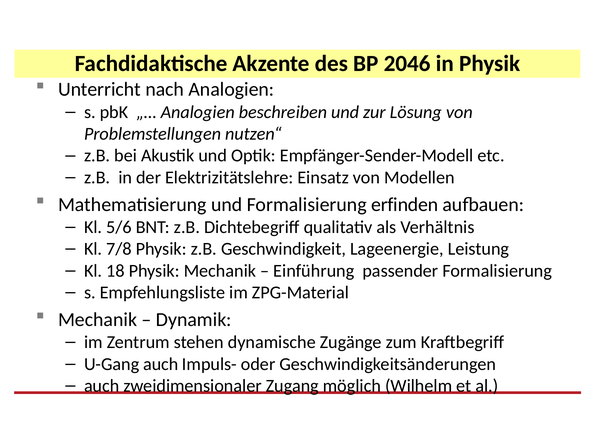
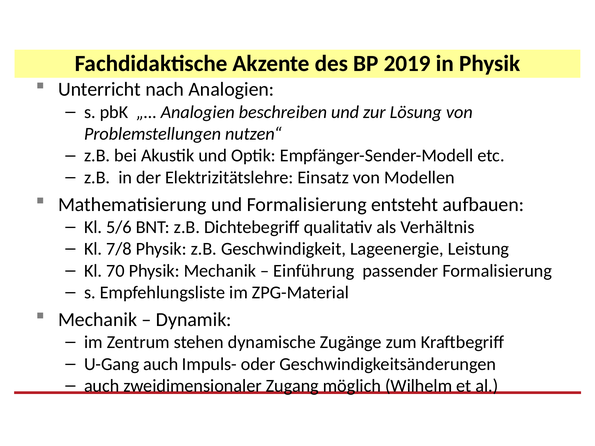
2046: 2046 -> 2019 (407, 63)
erfinden: erfinden -> entsteht (405, 205)
18: 18 -> 70 (115, 271)
